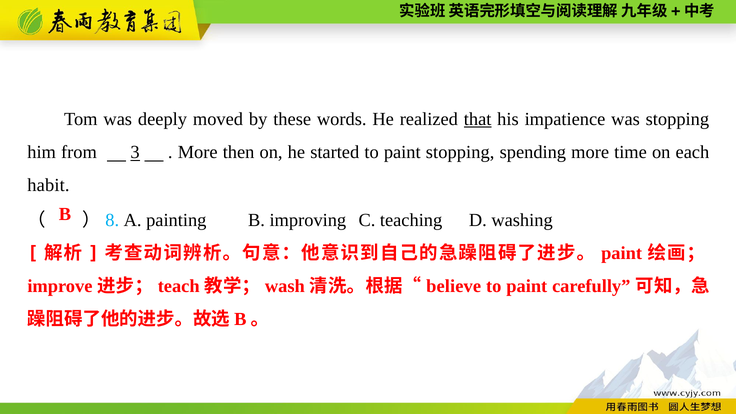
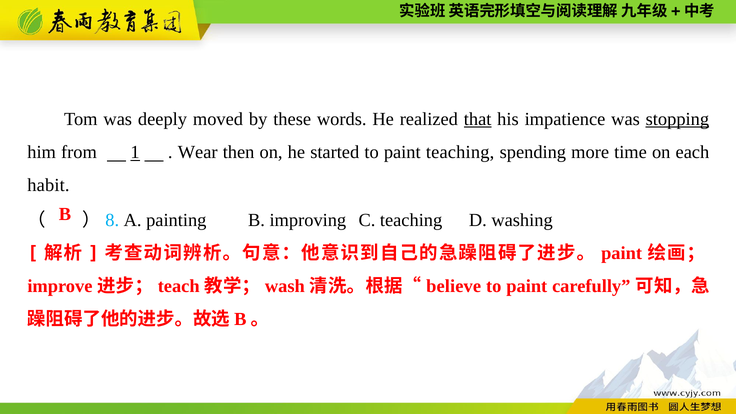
stopping underline: none -> present (677, 119)
3: 3 -> 1 (135, 152)
More: More -> Wear (198, 152)
paint stopping: stopping -> teaching (460, 152)
